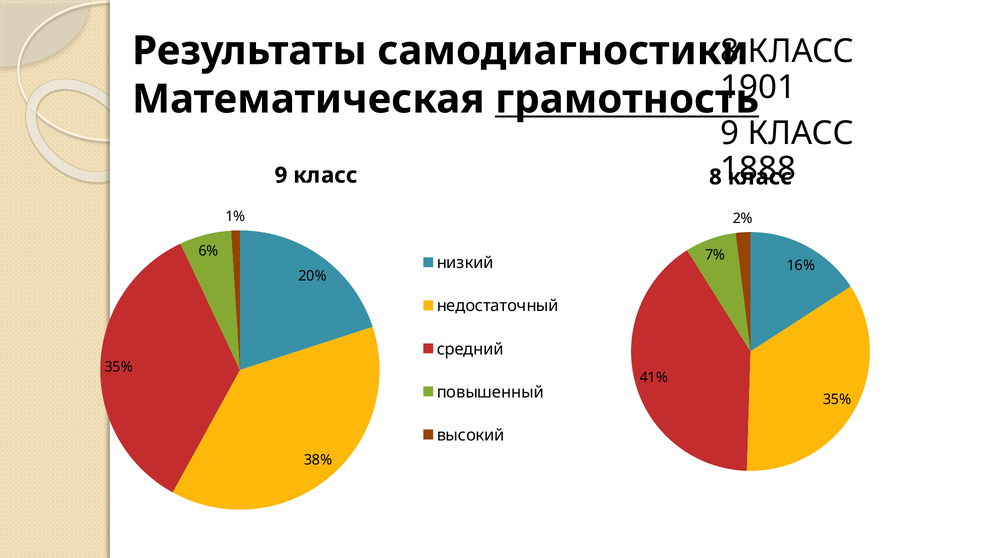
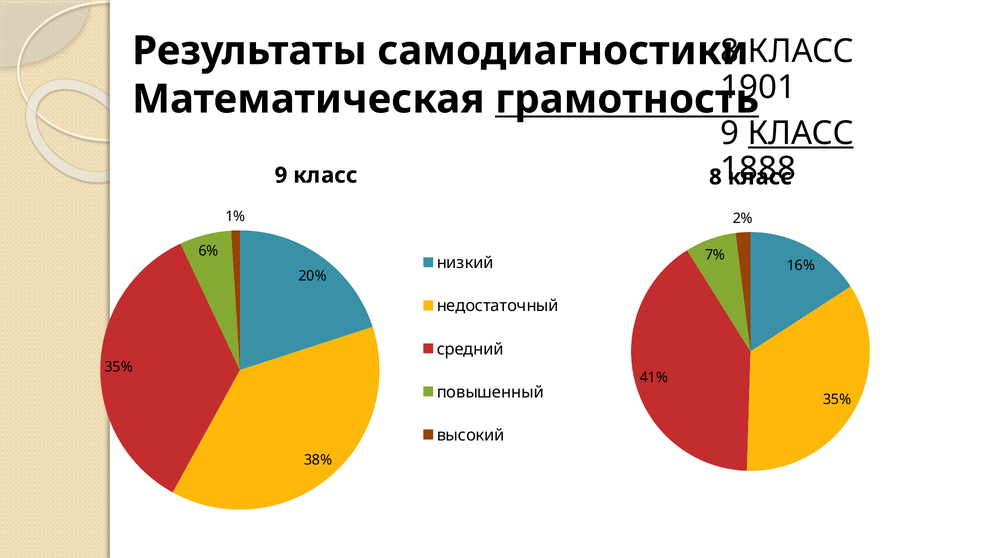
КЛАСС underline: none -> present (801, 133)
